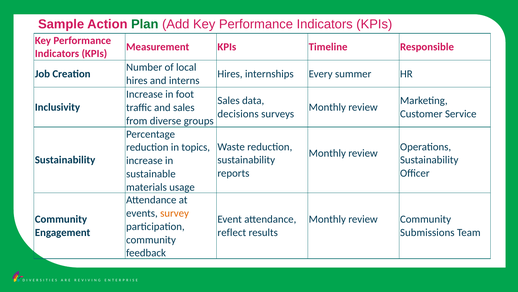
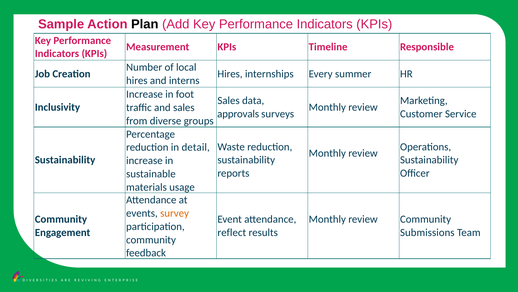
Plan colour: green -> black (145, 24)
decisions: decisions -> approvals (238, 114)
topics: topics -> detail (196, 147)
